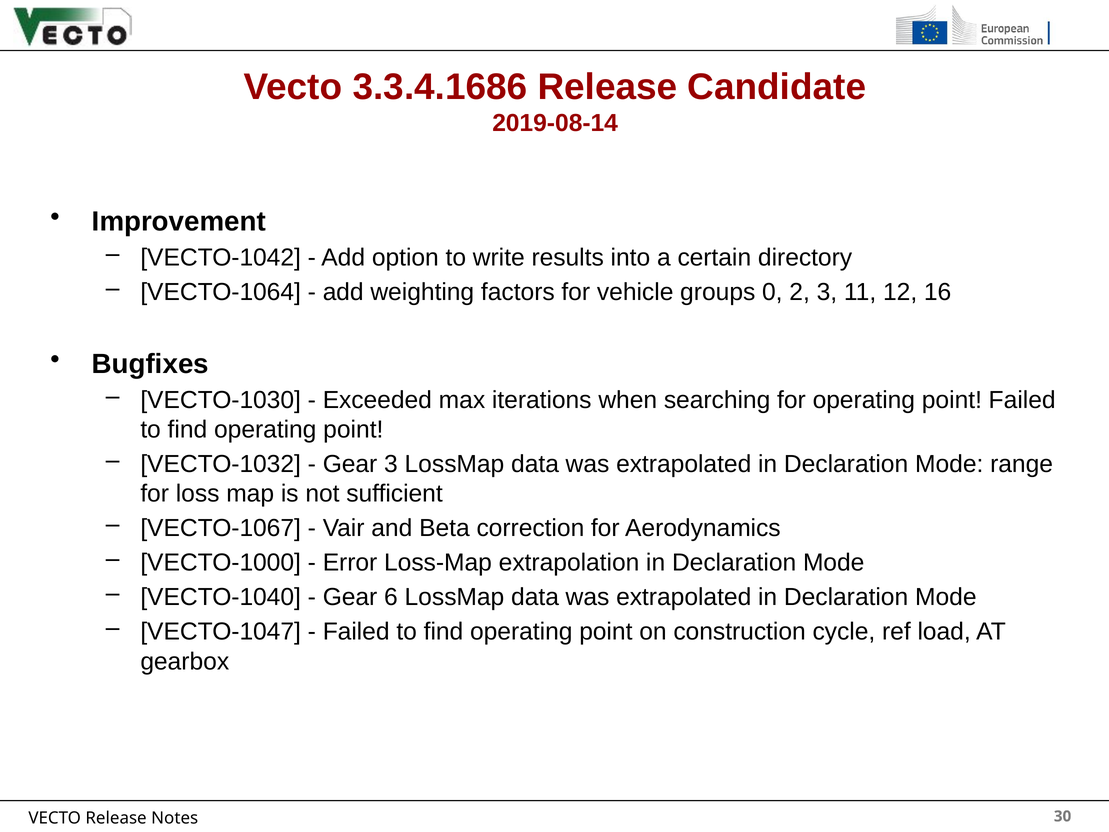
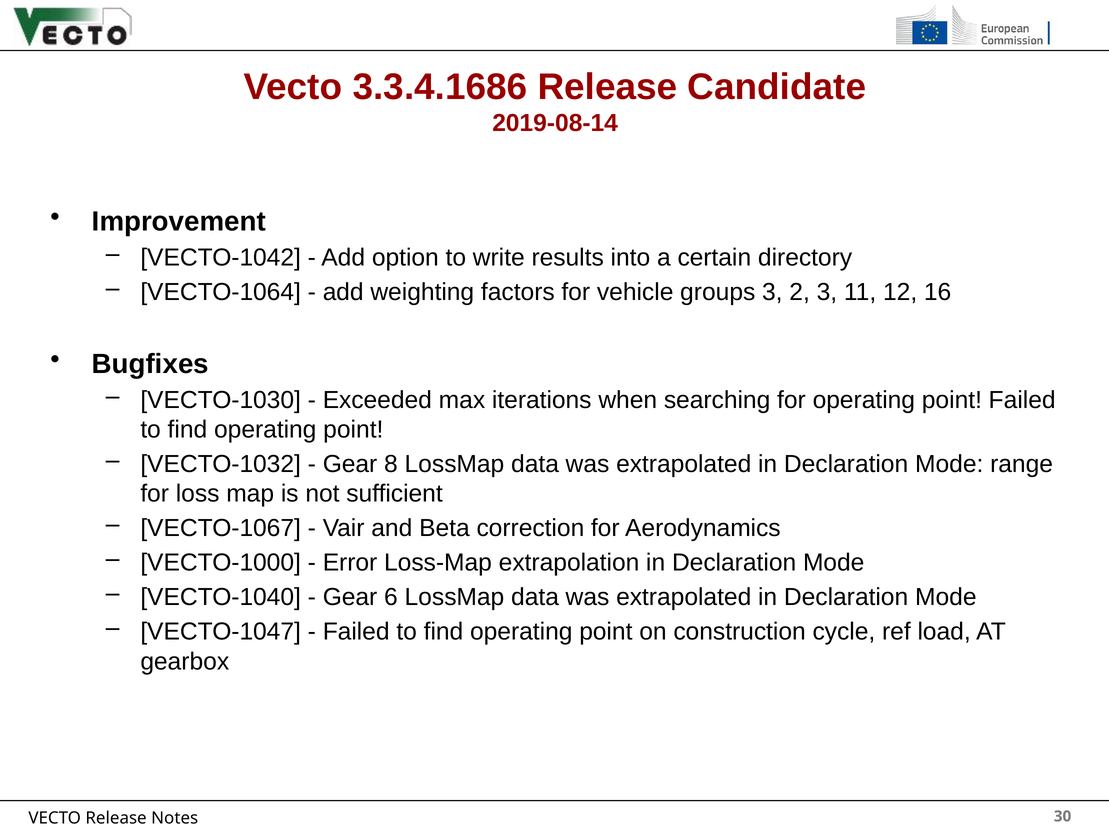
groups 0: 0 -> 3 (772, 292)
Gear 3: 3 -> 8 (391, 464)
